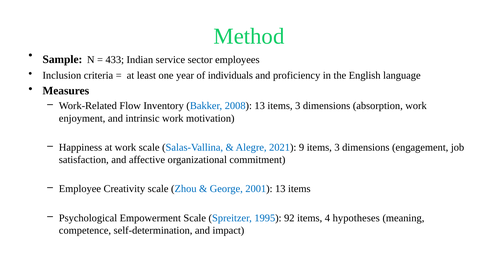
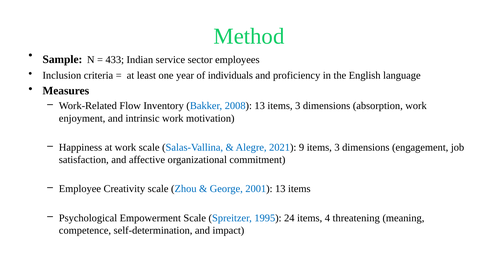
92: 92 -> 24 (289, 218)
hypotheses: hypotheses -> threatening (356, 218)
